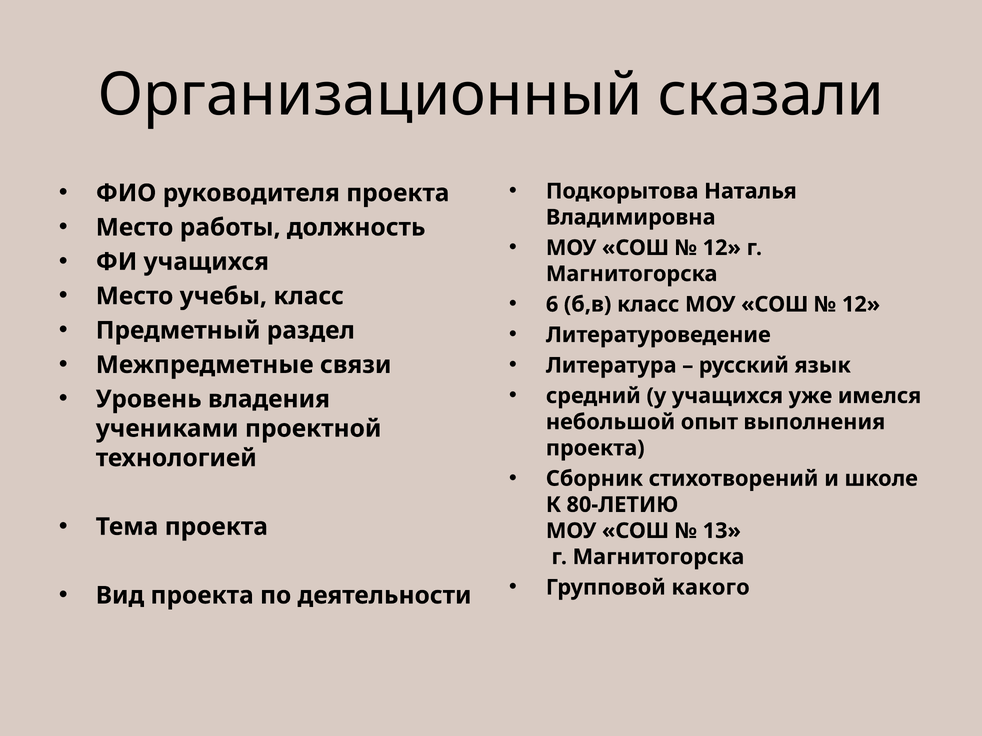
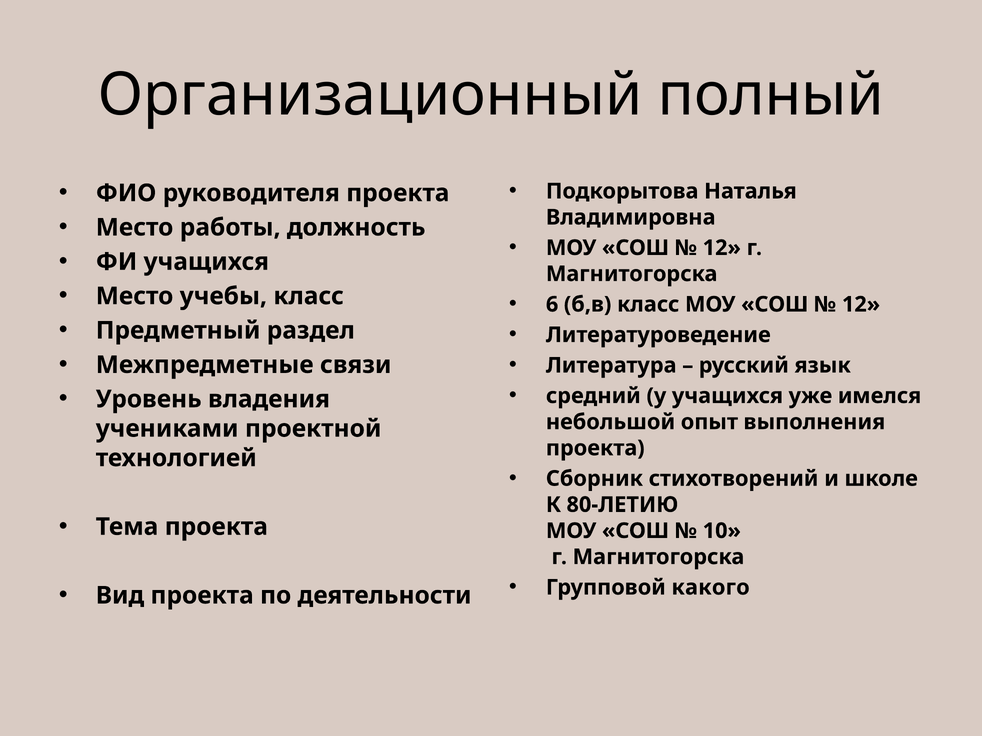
сказали: сказали -> полный (771, 95)
13: 13 -> 10 (722, 531)
